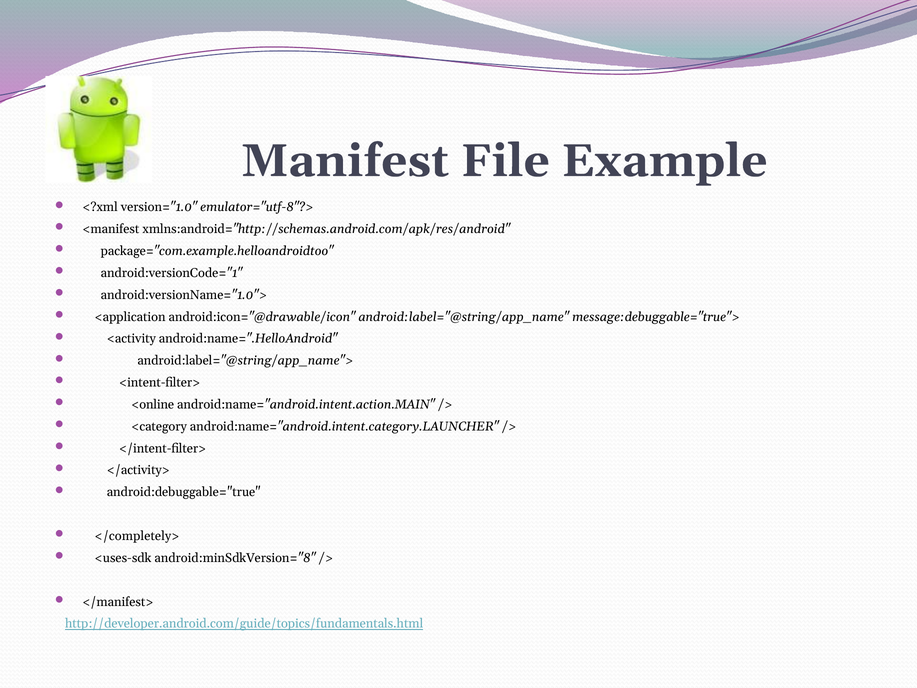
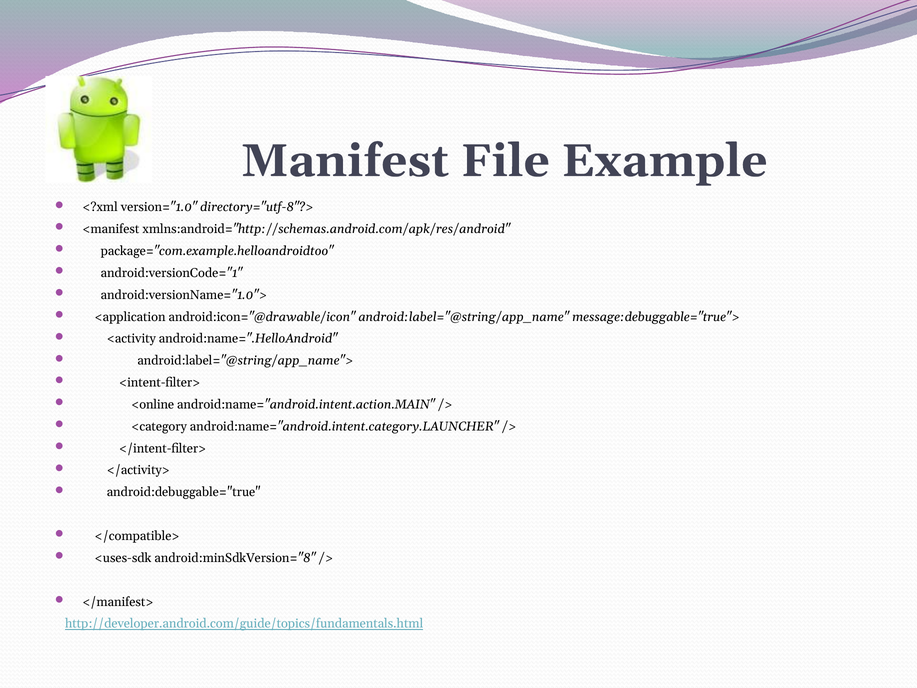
emulator="utf-8"?>: emulator="utf-8"?> -> directory="utf-8"?> (257, 207)
</completely>: </completely> -> </compatible> (137, 536)
